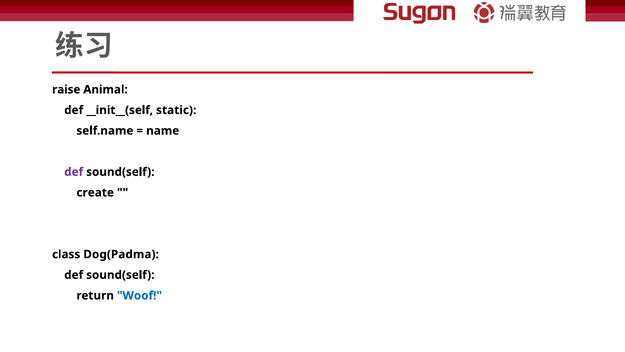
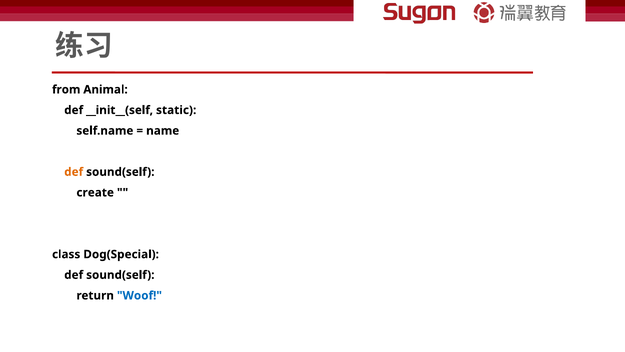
raise: raise -> from (66, 89)
def colour: purple -> orange (74, 172)
Dog(Padma: Dog(Padma -> Dog(Special (121, 254)
